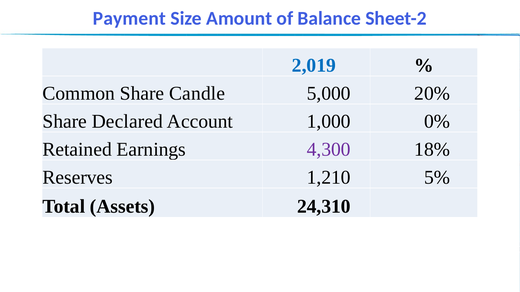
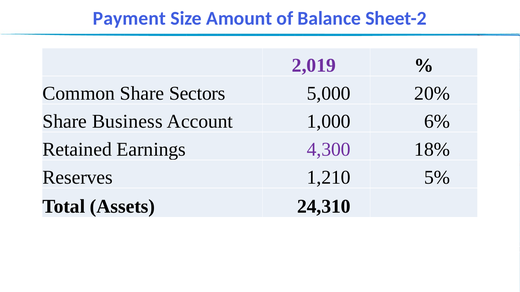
2,019 colour: blue -> purple (314, 65)
Candle: Candle -> Sectors (197, 94)
Declared: Declared -> Business (127, 122)
0%: 0% -> 6% (437, 122)
